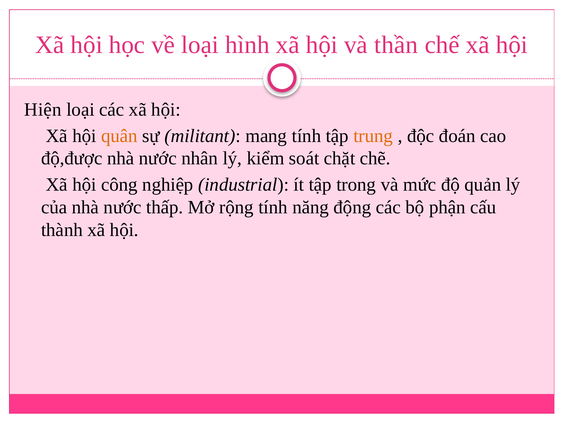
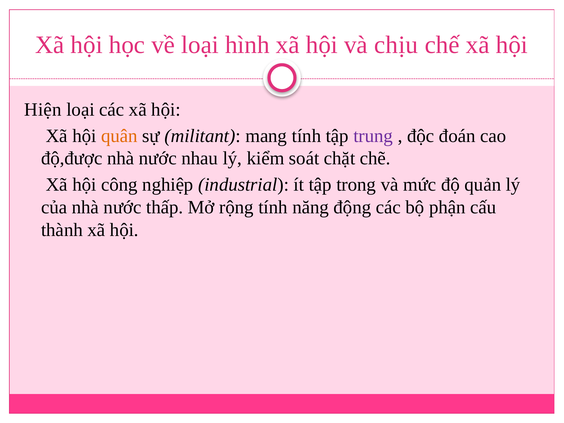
thần: thần -> chịu (396, 45)
trung colour: orange -> purple (373, 136)
nhân: nhân -> nhau (200, 158)
